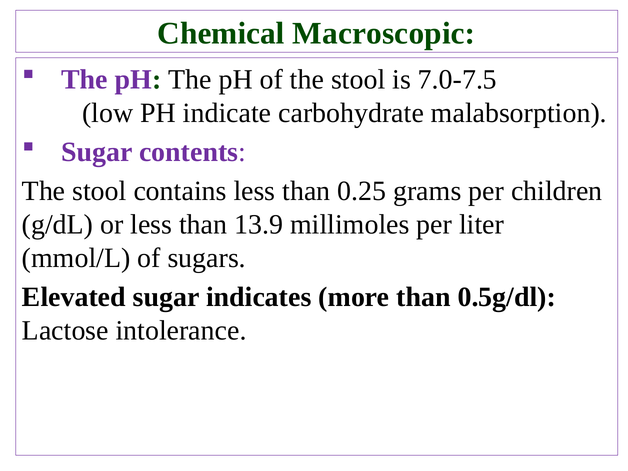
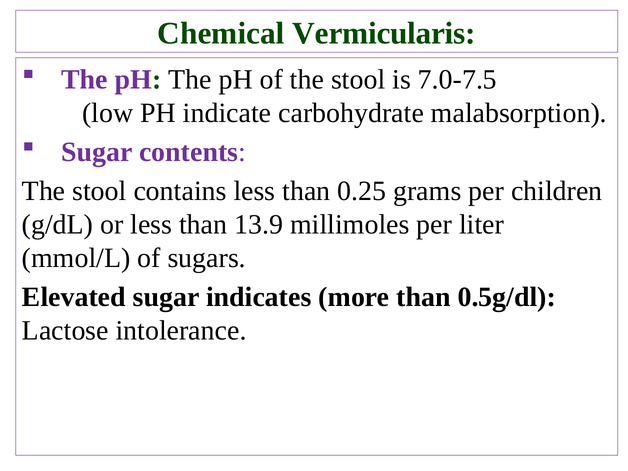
Macroscopic: Macroscopic -> Vermicularis (384, 34)
